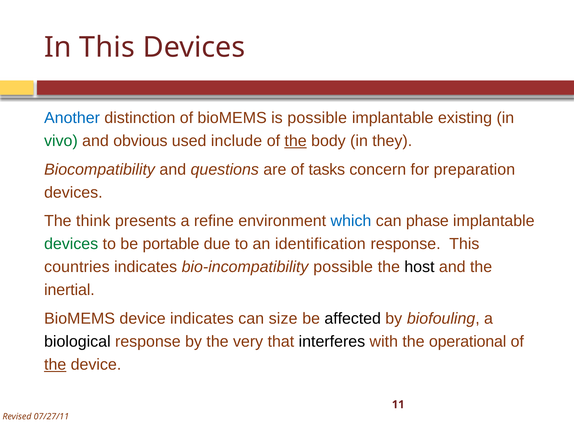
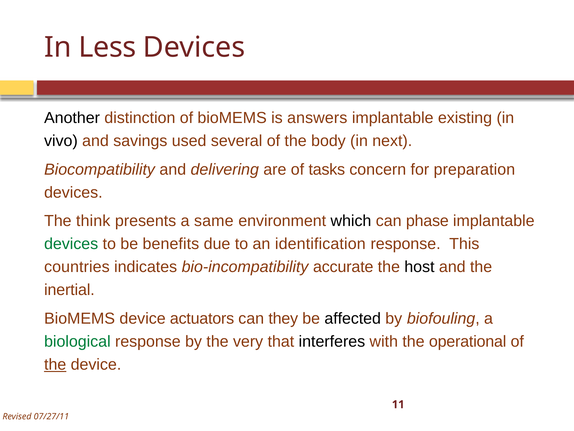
In This: This -> Less (107, 47)
Another colour: blue -> black (72, 118)
is possible: possible -> answers (317, 118)
vivo colour: green -> black (61, 141)
obvious: obvious -> savings (140, 141)
include: include -> several (237, 141)
the underline: present -> none (296, 141)
they: they -> next (392, 141)
questions: questions -> delivering (225, 169)
refine: refine -> same (214, 221)
which colour: blue -> black (351, 221)
portable: portable -> benefits (171, 244)
bio-incompatibility possible: possible -> accurate (343, 267)
device indicates: indicates -> actuators (202, 318)
size: size -> they (283, 318)
biological colour: black -> green (77, 341)
